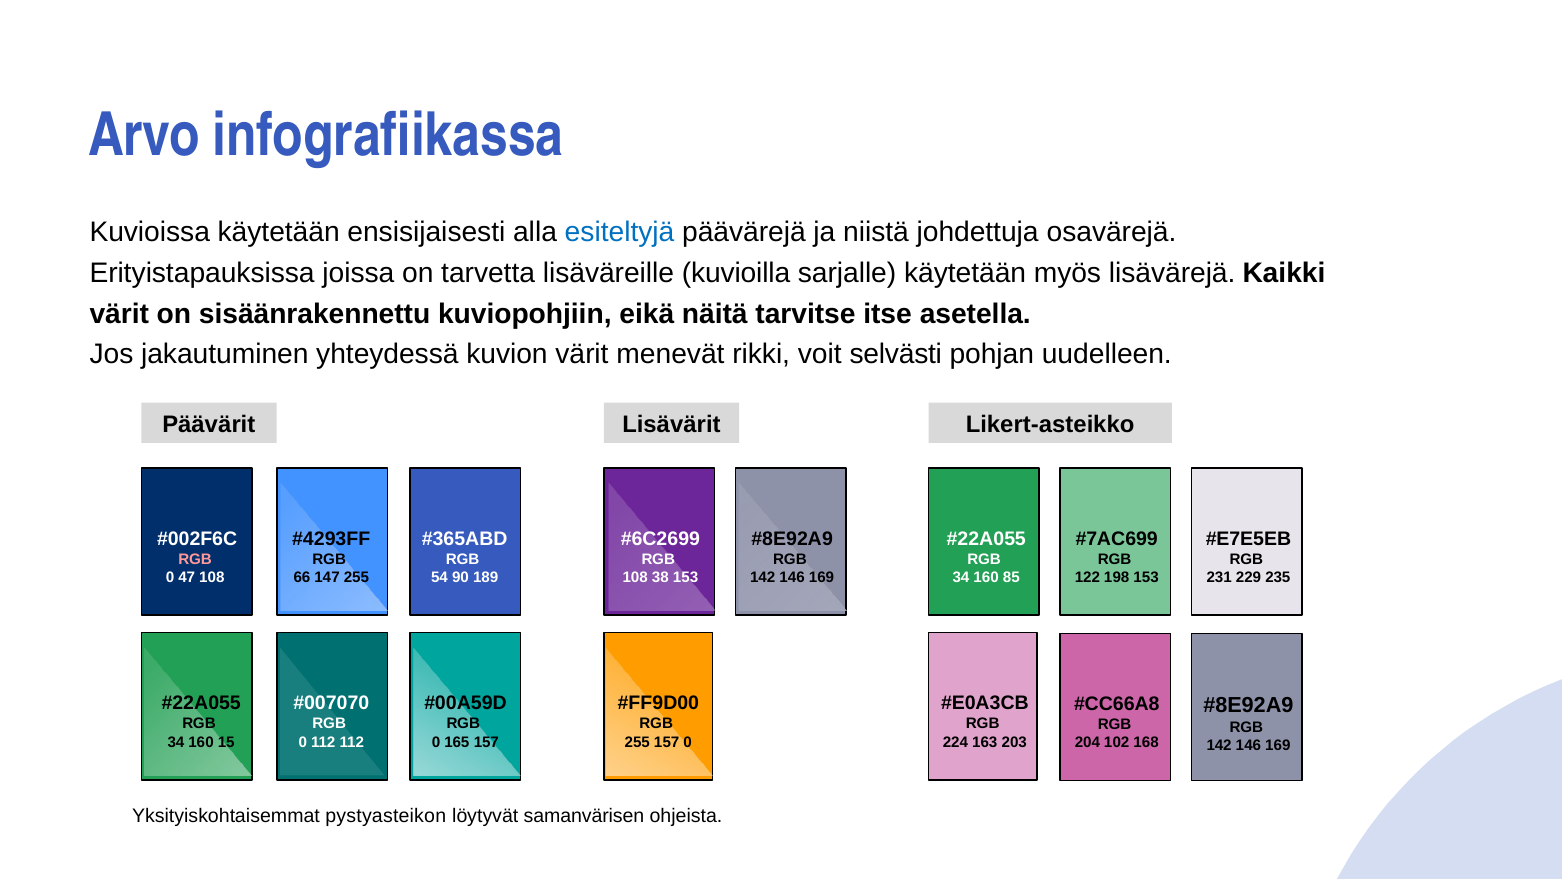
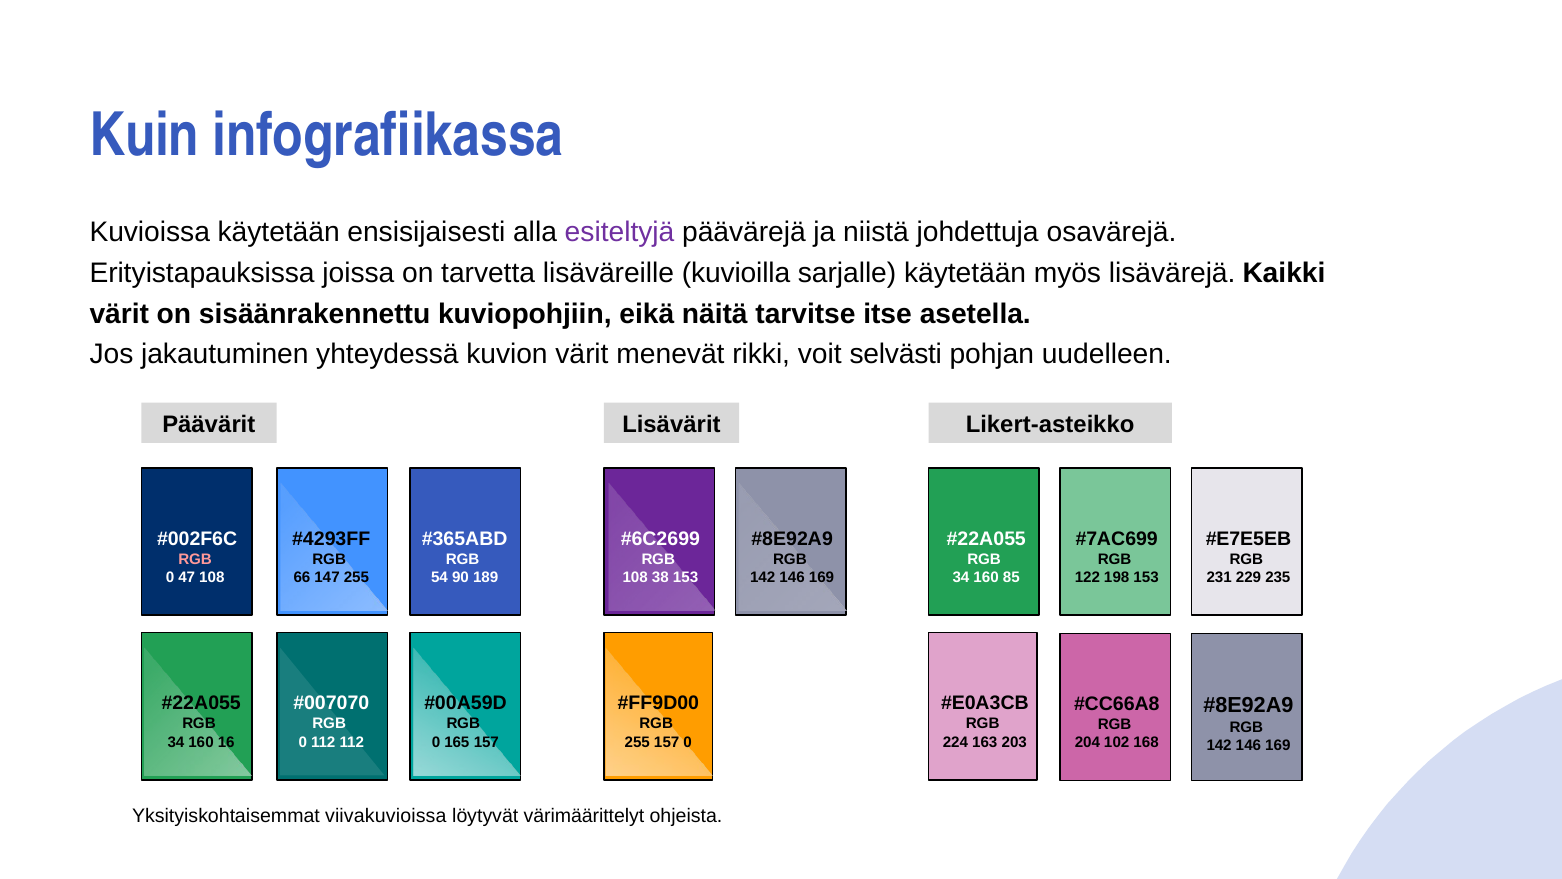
Arvo: Arvo -> Kuin (144, 135)
esiteltyjä colour: blue -> purple (620, 232)
15: 15 -> 16 (226, 742)
pystyasteikon: pystyasteikon -> viivakuvioissa (386, 816)
samanvärisen: samanvärisen -> värimäärittelyt (584, 816)
